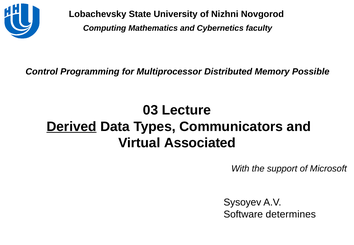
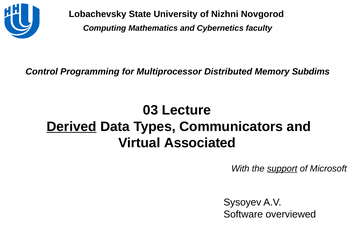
Possible: Possible -> Subdims (311, 72)
support underline: none -> present (282, 169)
determines: determines -> overviewed (291, 214)
